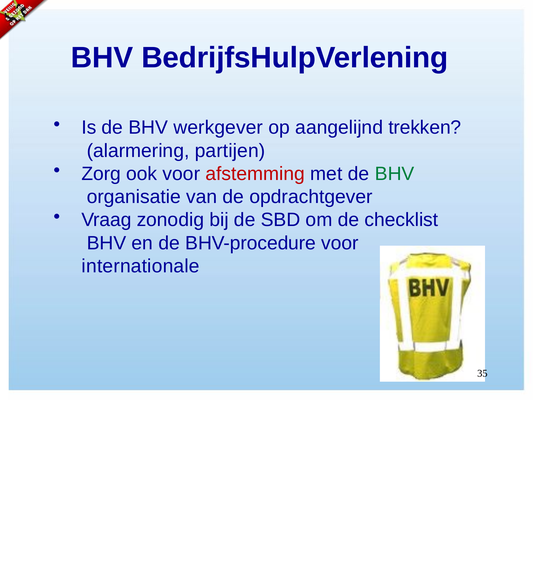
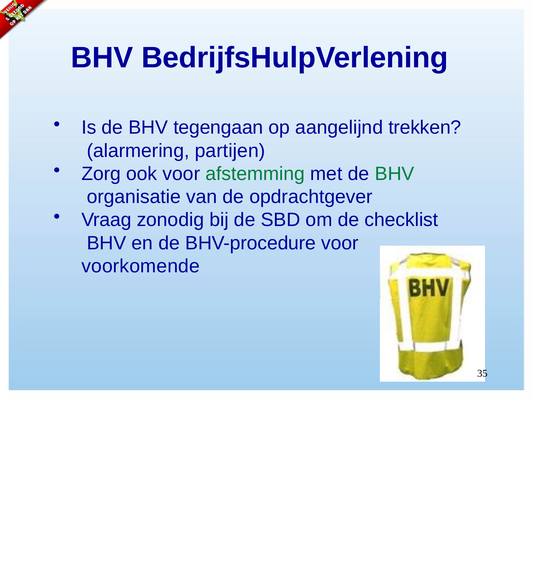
werkgever: werkgever -> tegengaan (218, 128)
afstemming colour: red -> green (255, 174)
internationale: internationale -> voorkomende (141, 266)
